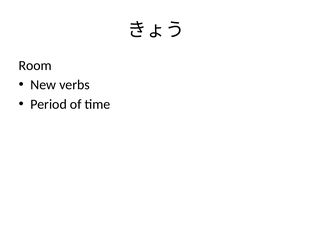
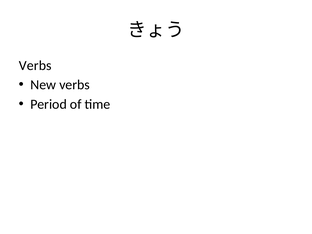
Room: Room -> Verbs (35, 65)
